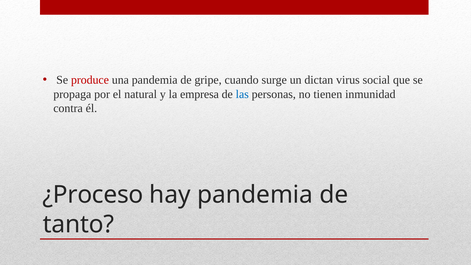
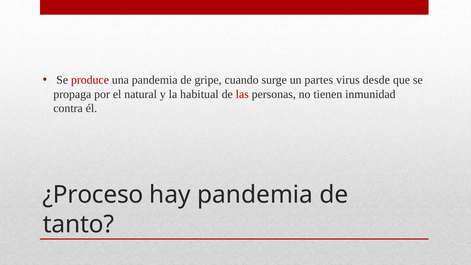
dictan: dictan -> partes (319, 80)
social: social -> desde (376, 80)
empresa: empresa -> habitual (199, 94)
las colour: blue -> red (242, 94)
